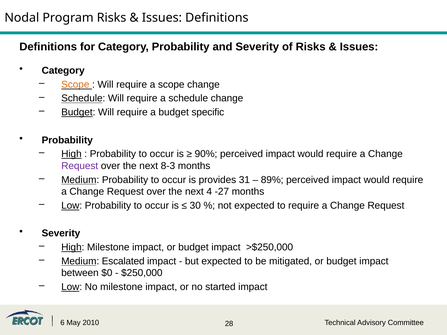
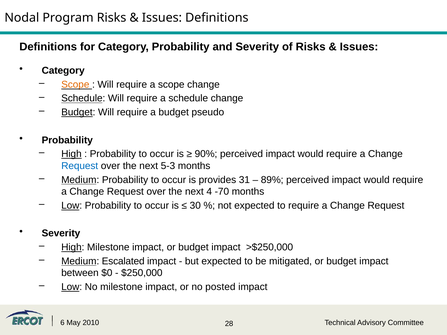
specific: specific -> pseudo (208, 112)
Request colour: purple -> blue (80, 166)
8-3: 8-3 -> 5-3 (168, 166)
-27: -27 -> -70 (222, 192)
started: started -> posted (220, 287)
